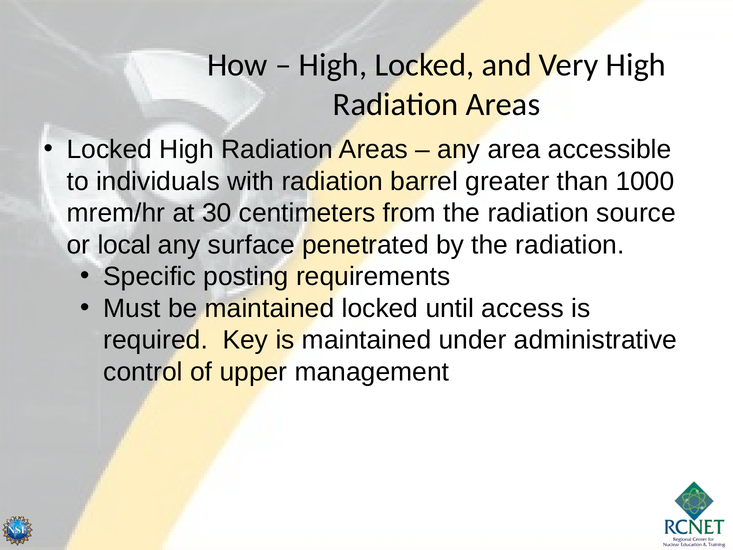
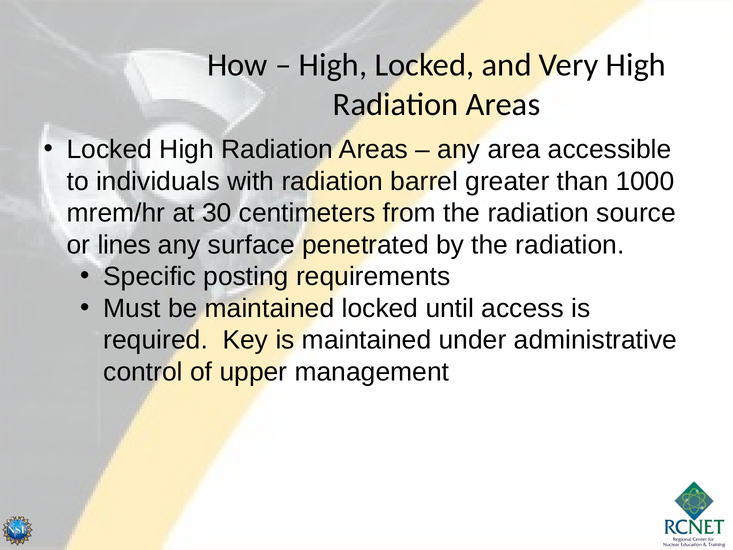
local: local -> lines (124, 245)
